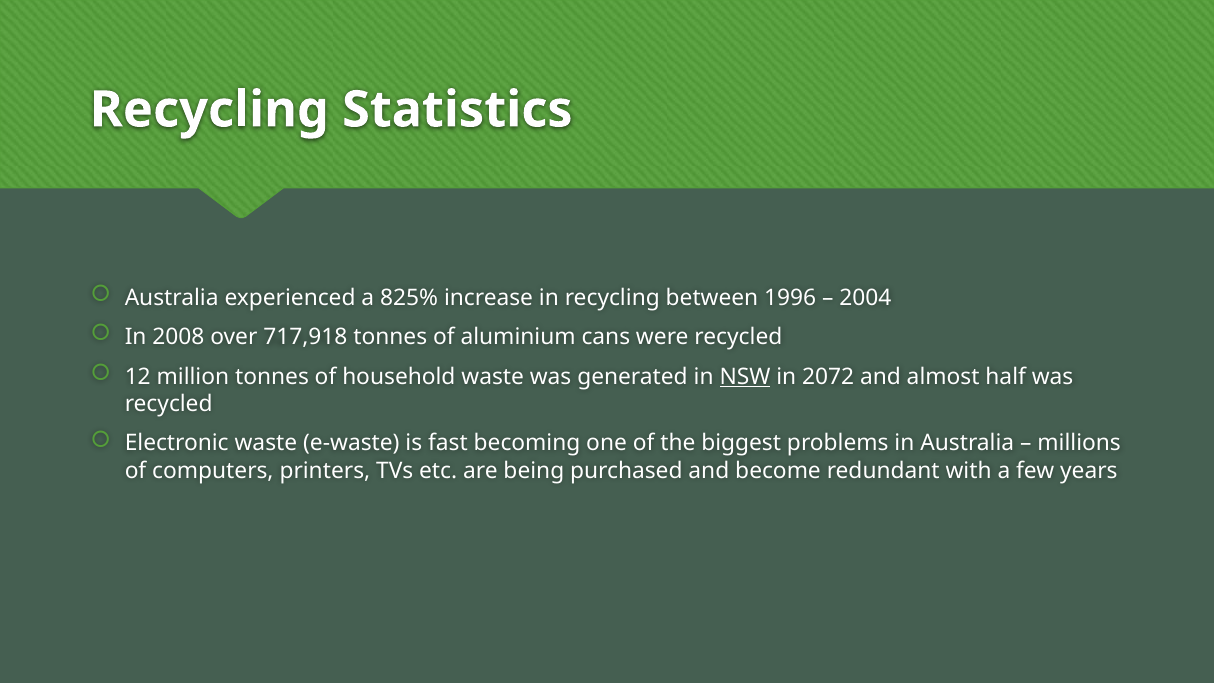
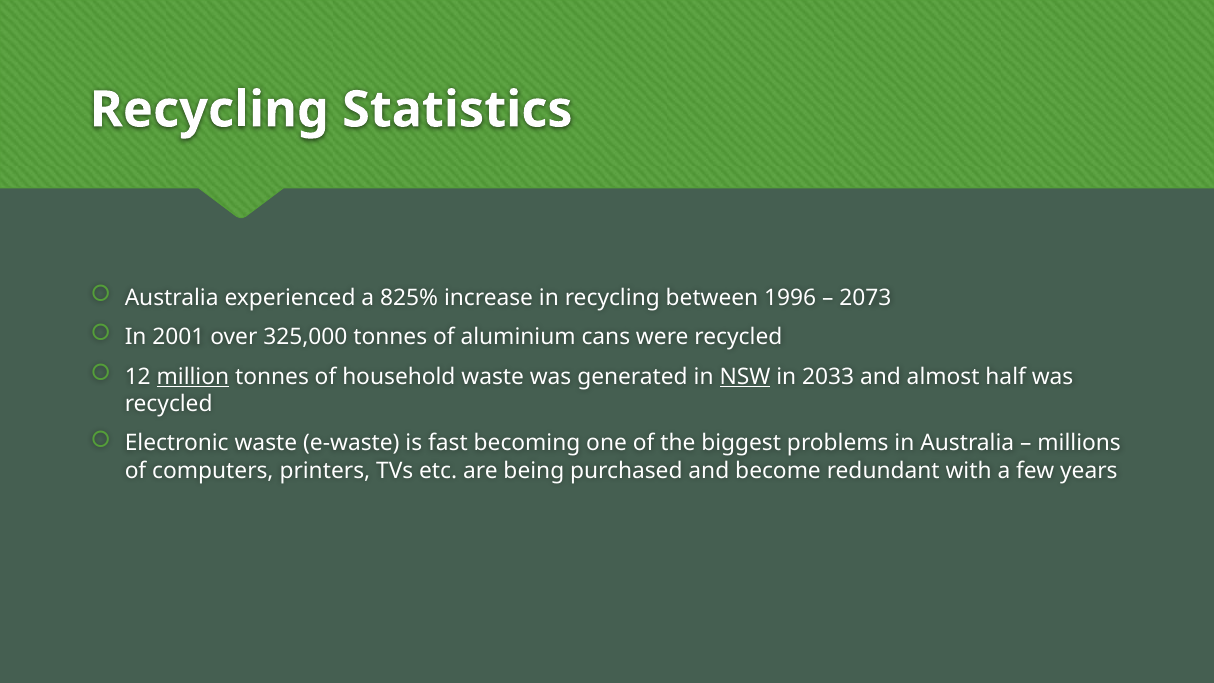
2004: 2004 -> 2073 (865, 298)
2008: 2008 -> 2001 (178, 337)
717,918: 717,918 -> 325,000 (305, 337)
million underline: none -> present (193, 377)
2072: 2072 -> 2033 (828, 377)
